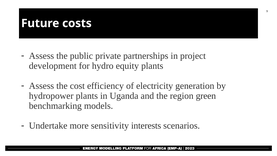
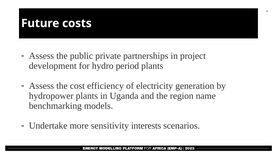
equity: equity -> period (127, 66)
green: green -> name (206, 96)
